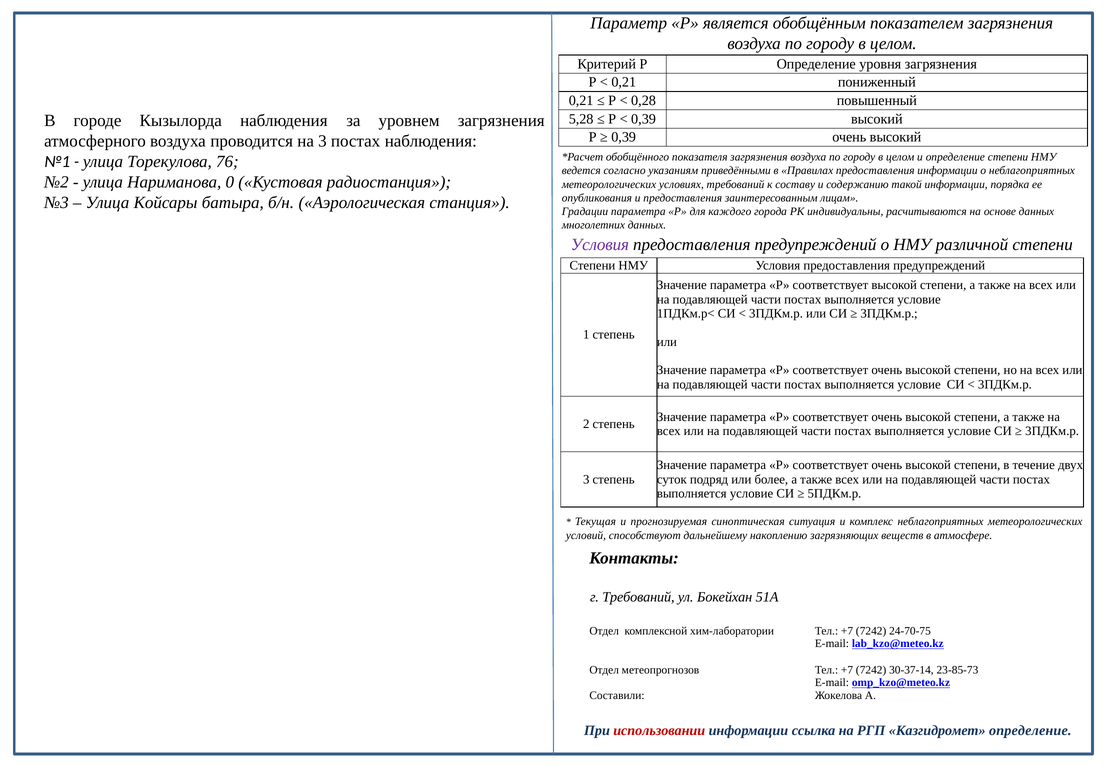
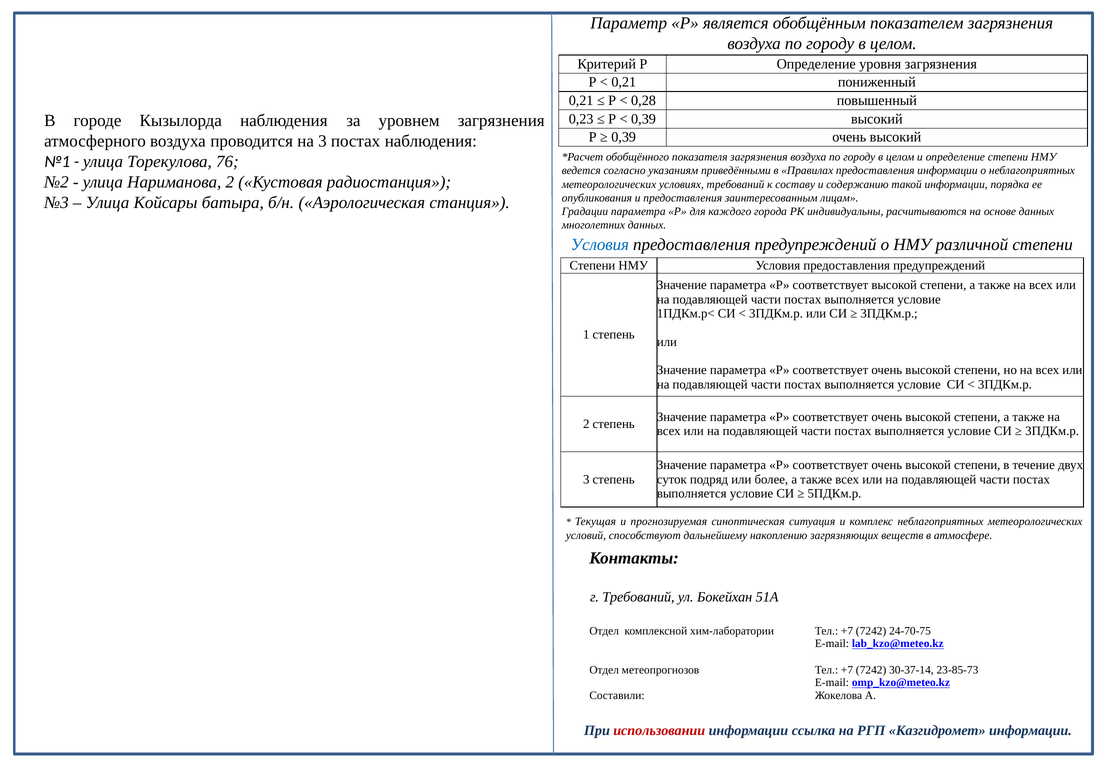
5,28: 5,28 -> 0,23 (581, 119)
Нариманова 0: 0 -> 2 (230, 182)
Условия colour: purple -> blue (600, 244)
Казгидромет определение: определение -> информации (1030, 730)
